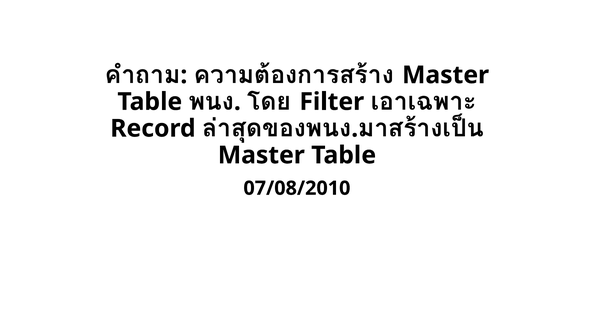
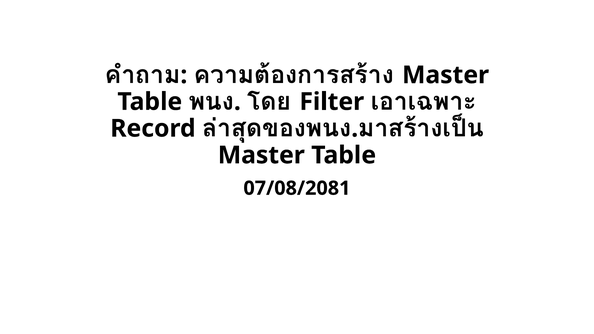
07/08/2010: 07/08/2010 -> 07/08/2081 (297, 188)
